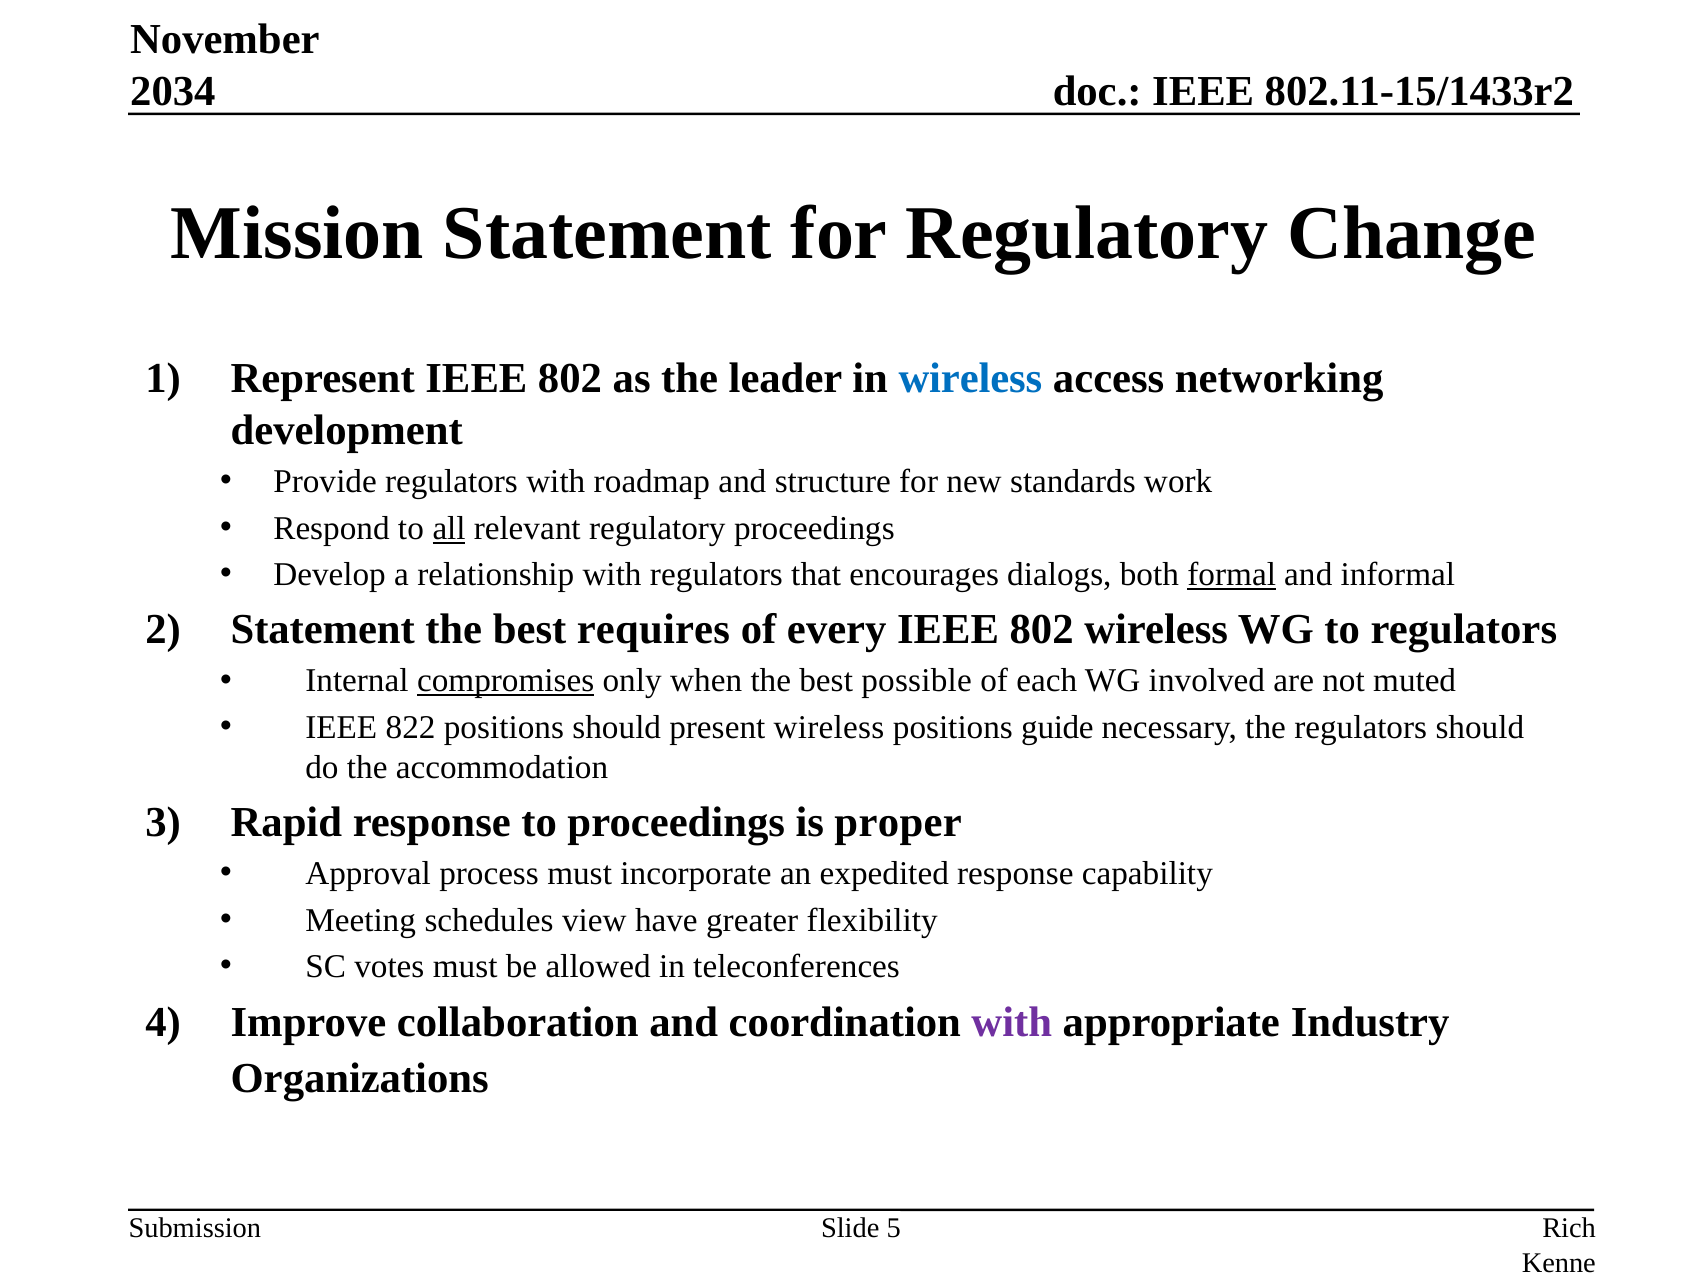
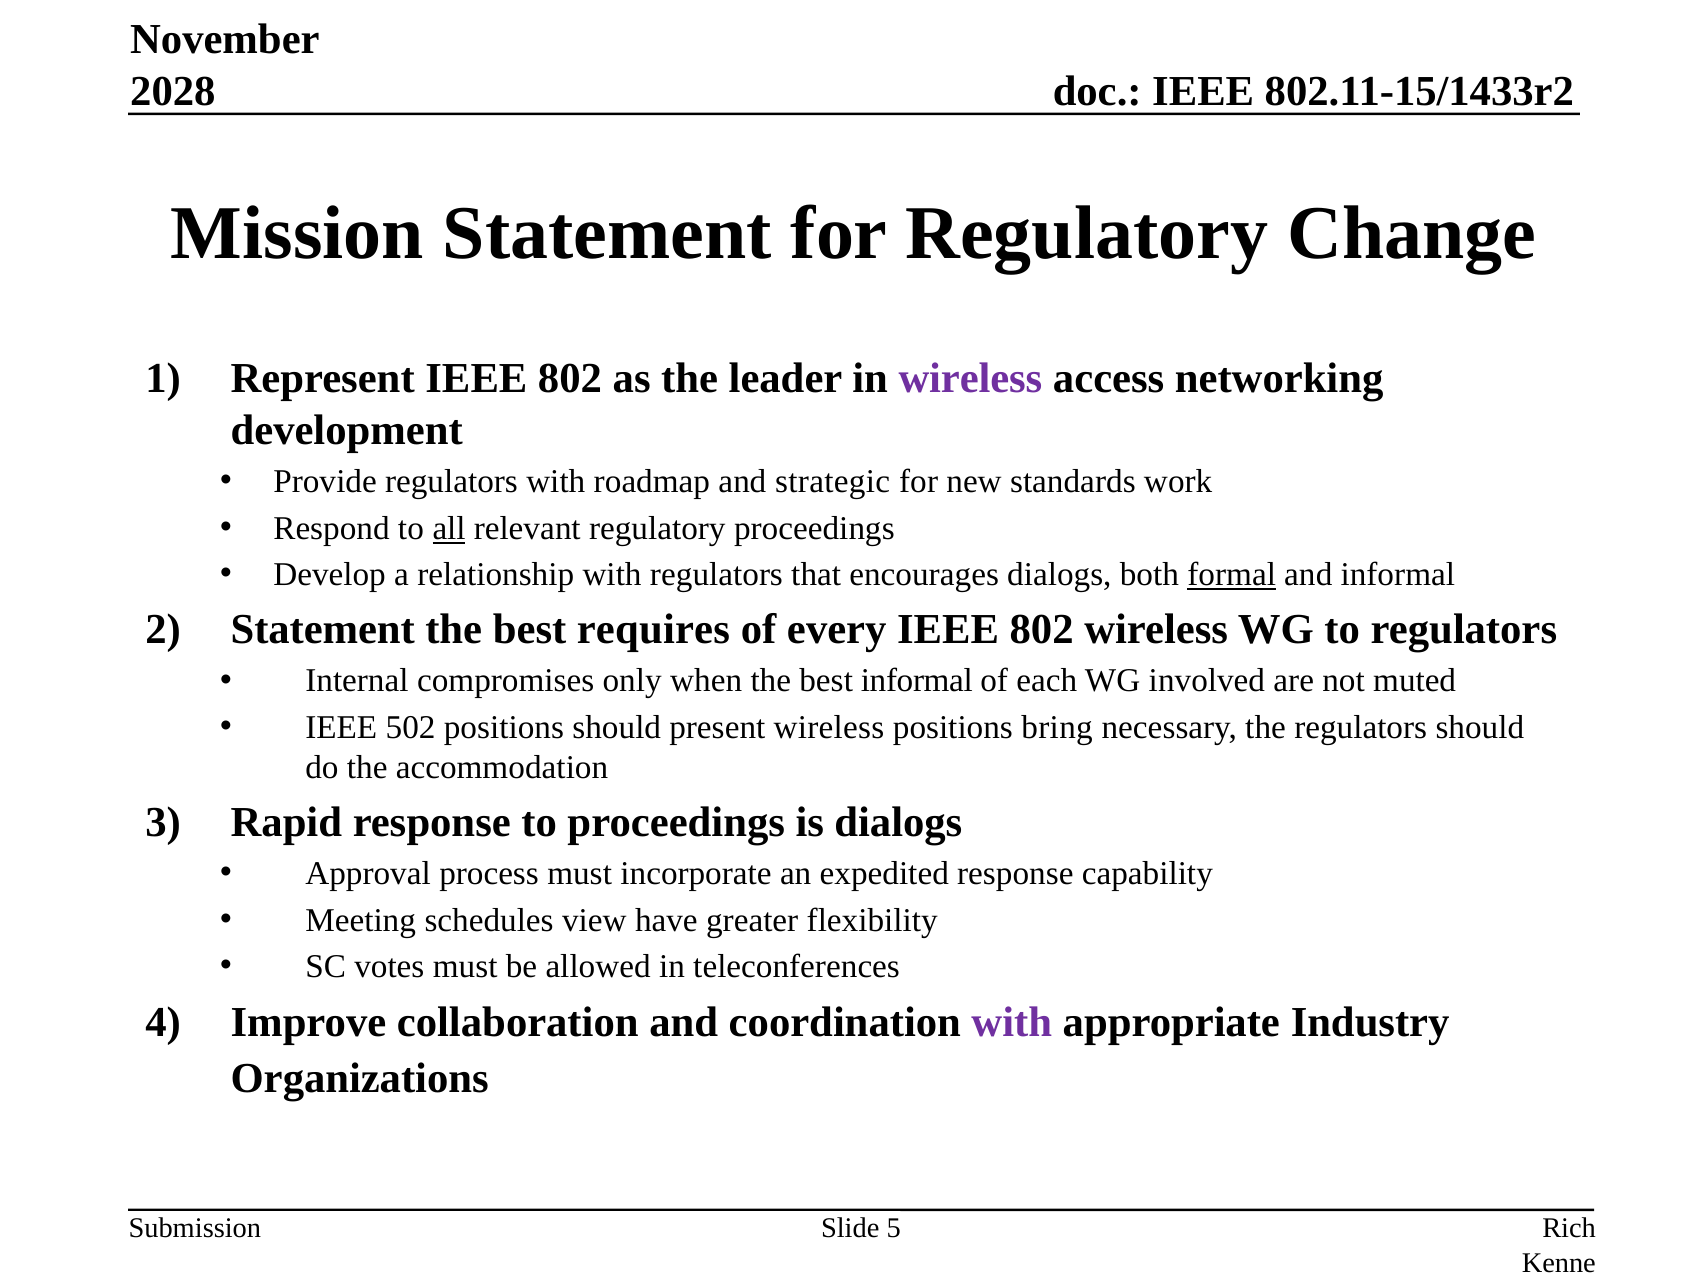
2034: 2034 -> 2028 (173, 91)
wireless colour: blue -> purple (970, 379)
structure: structure -> strategic (833, 482)
compromises underline: present -> none (506, 681)
best possible: possible -> informal (917, 681)
822: 822 -> 502 (411, 728)
guide: guide -> bring (1057, 728)
is proper: proper -> dialogs (898, 822)
